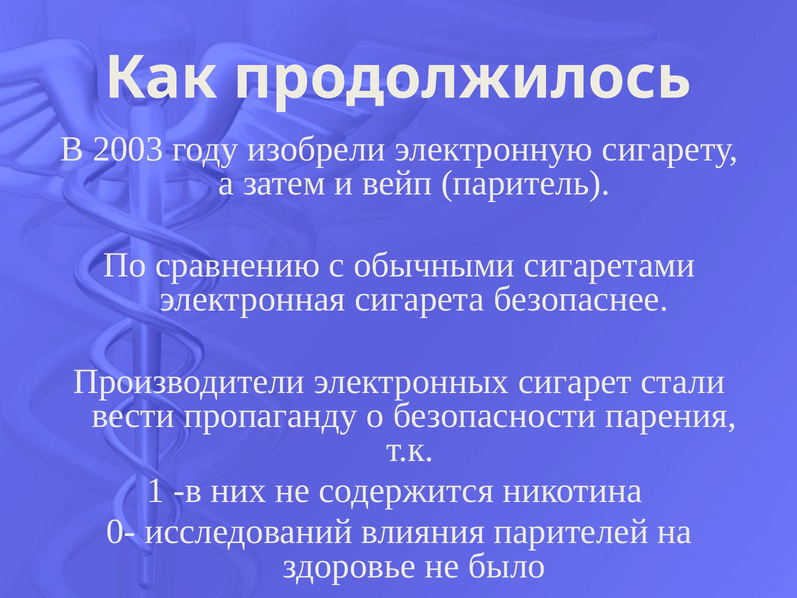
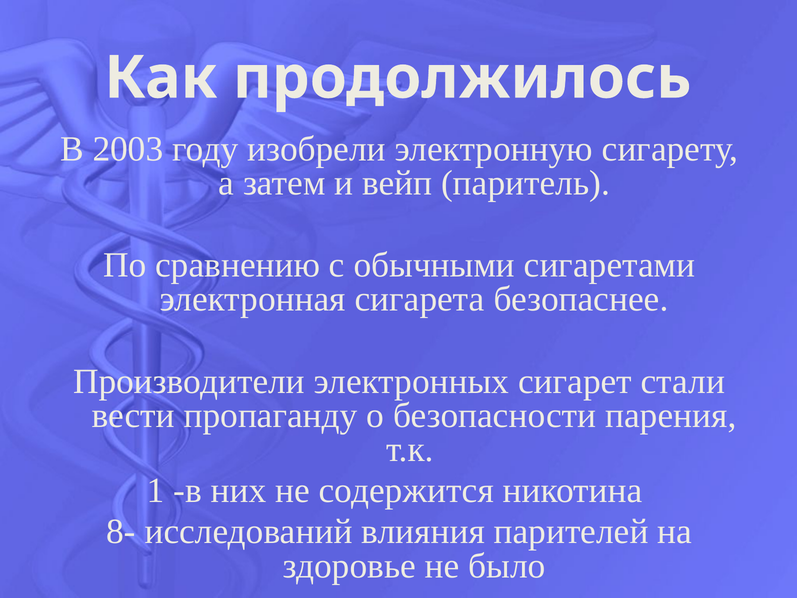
0-: 0- -> 8- (121, 532)
